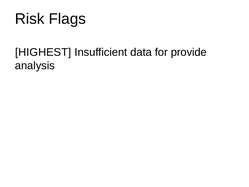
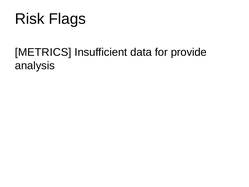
HIGHEST: HIGHEST -> METRICS (43, 52)
